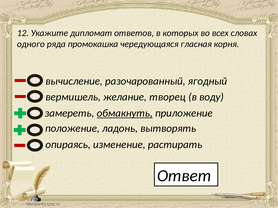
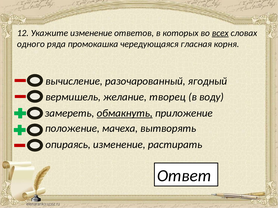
Укажите дипломат: дипломат -> изменение (91, 33)
всех underline: none -> present (220, 33)
ладонь: ладонь -> мачеха (120, 129)
